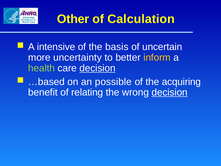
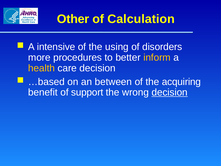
basis: basis -> using (117, 47)
uncertain: uncertain -> disorders (162, 47)
uncertainty: uncertainty -> procedures (78, 57)
health colour: light green -> yellow (42, 68)
decision underline: present -> none (98, 68)
possible: possible -> between (113, 82)
relating: relating -> support (87, 92)
